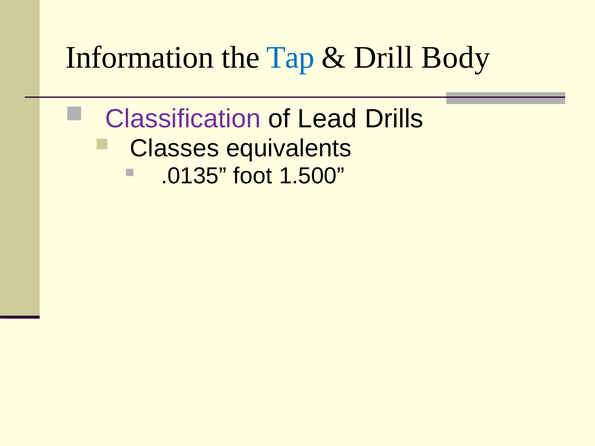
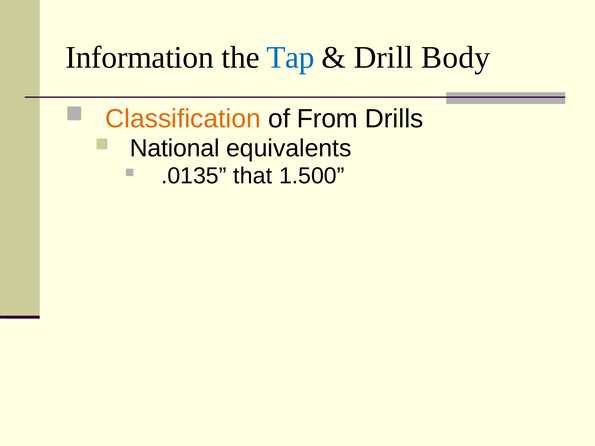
Classification colour: purple -> orange (183, 119)
Lead: Lead -> From (327, 119)
Classes: Classes -> National (175, 148)
foot: foot -> that (253, 176)
